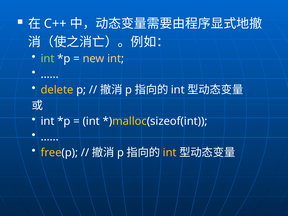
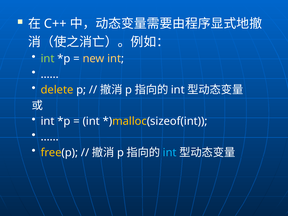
int colour: yellow -> light blue (170, 153)
